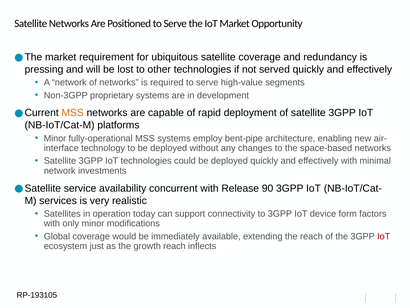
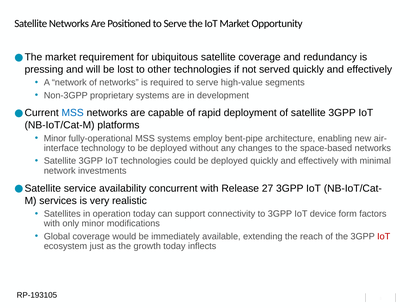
MSS colour: orange -> blue (73, 113)
90: 90 -> 27 (268, 188)
growth reach: reach -> today (174, 246)
